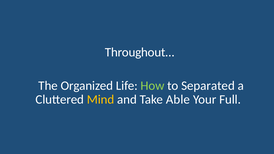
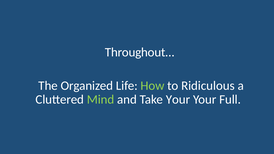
Separated: Separated -> Ridiculous (208, 86)
Mind colour: yellow -> light green (101, 100)
Take Able: Able -> Your (178, 100)
